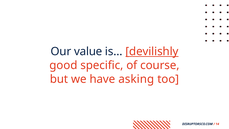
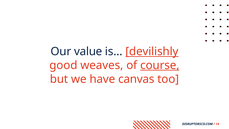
specific: specific -> weaves (102, 65)
course underline: none -> present (160, 65)
asking: asking -> canvas (136, 79)
